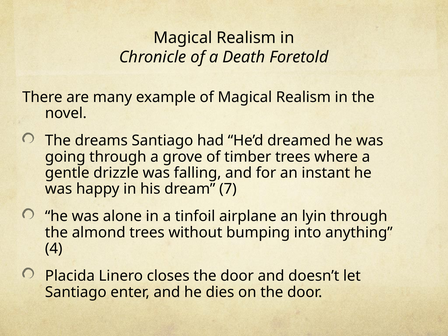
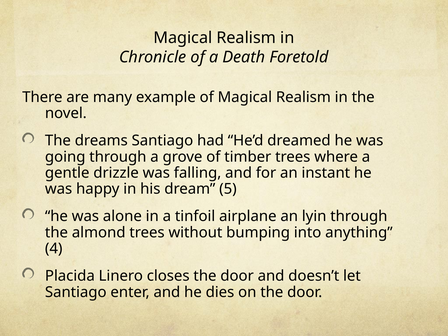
7: 7 -> 5 (228, 189)
